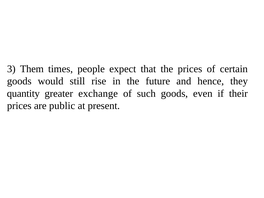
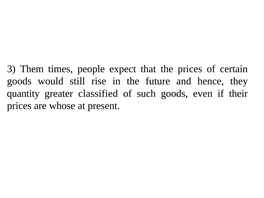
exchange: exchange -> classified (98, 93)
public: public -> whose (62, 106)
